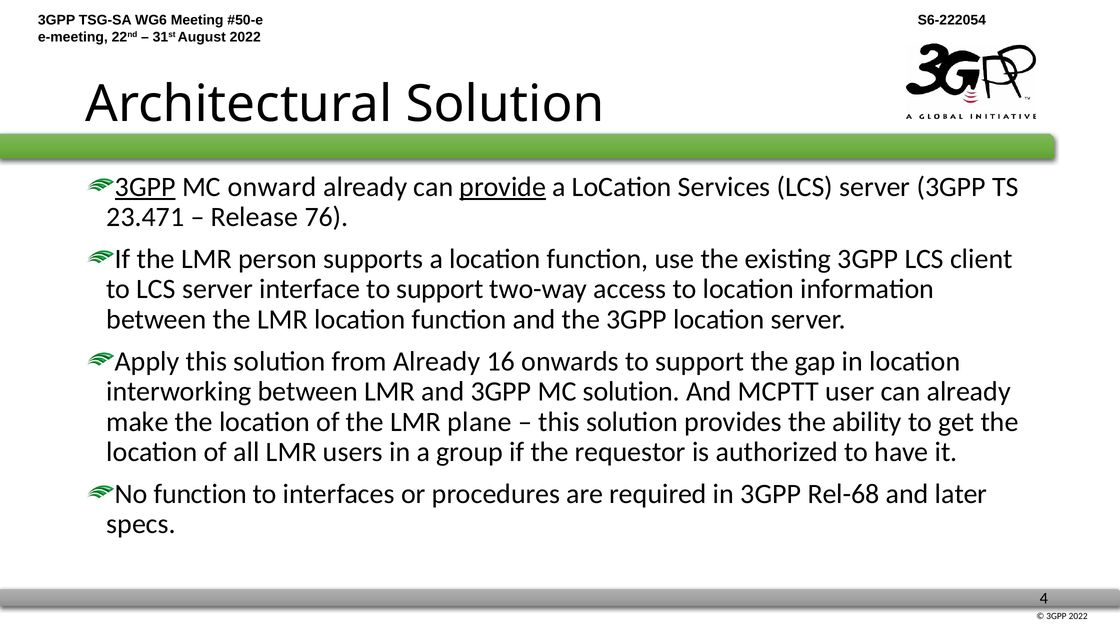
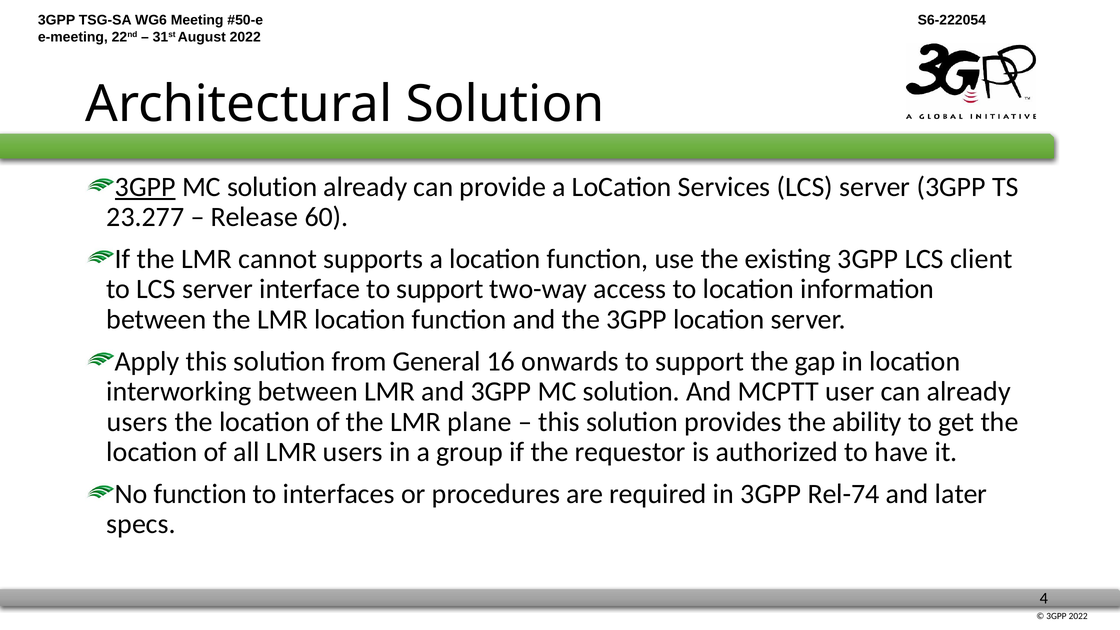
onward: onward -> solution (272, 187)
provide underline: present -> none (503, 187)
23.471: 23.471 -> 23.277 (145, 217)
76: 76 -> 60 (326, 217)
person: person -> cannot (278, 259)
from Already: Already -> General (437, 361)
make: make -> users (137, 422)
Rel-68: Rel-68 -> Rel-74 (844, 494)
